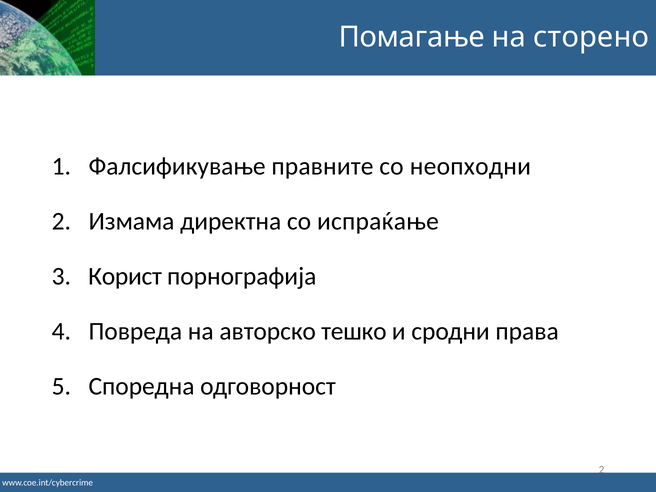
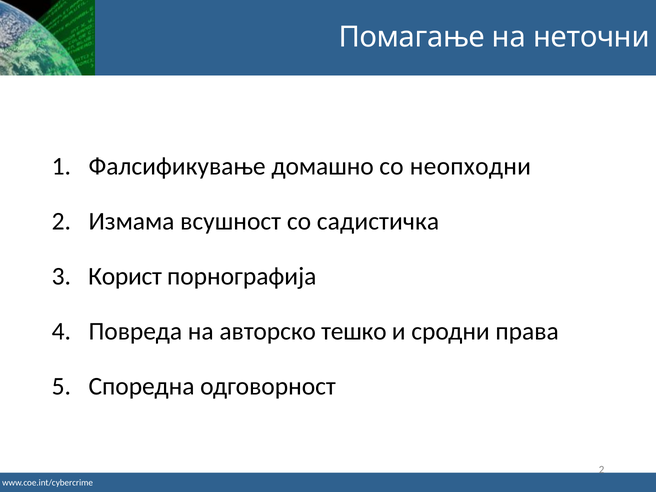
сторено: сторено -> неточни (591, 37)
правните: правните -> домашно (323, 167)
директна: директна -> всушност (231, 221)
испраќање: испраќање -> садистичка (378, 221)
